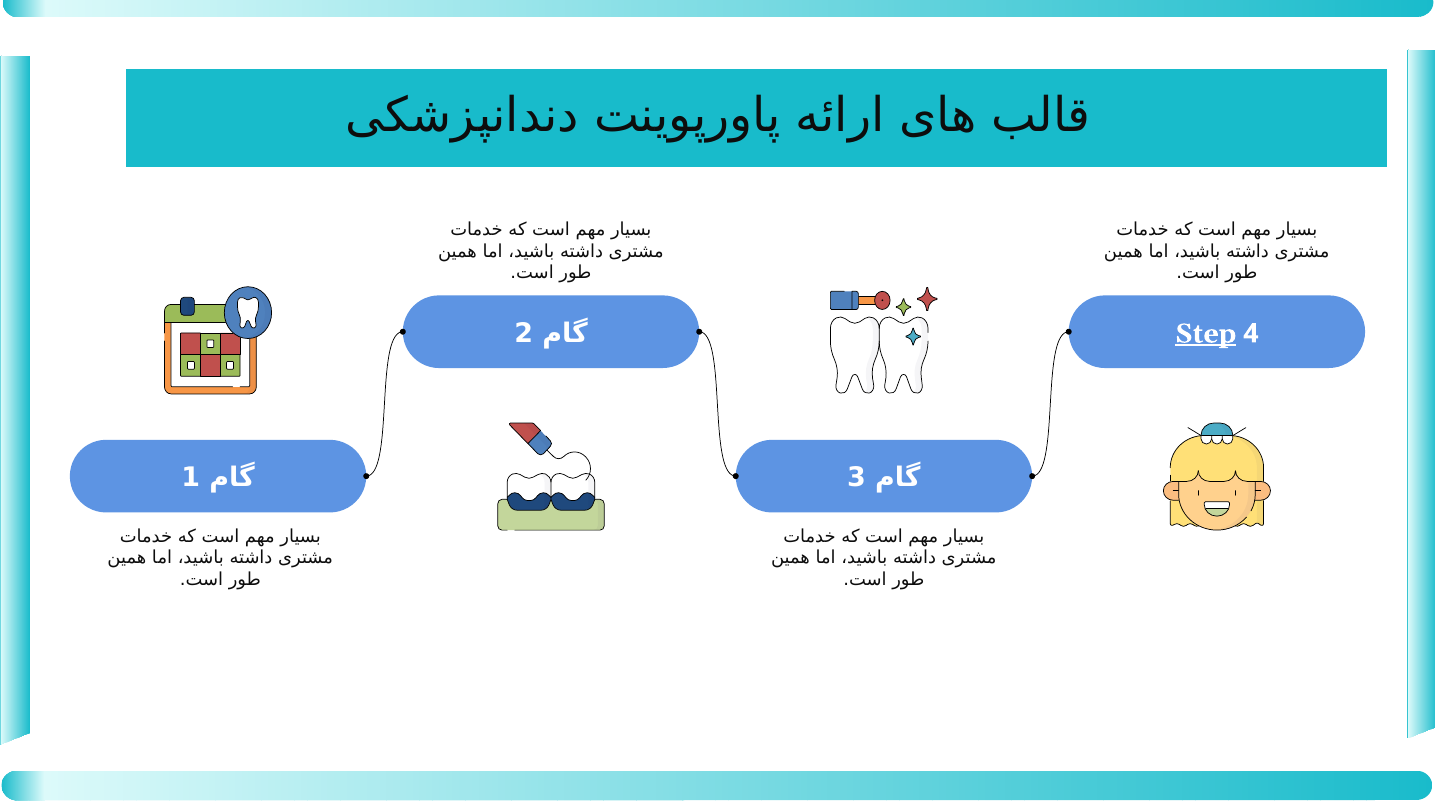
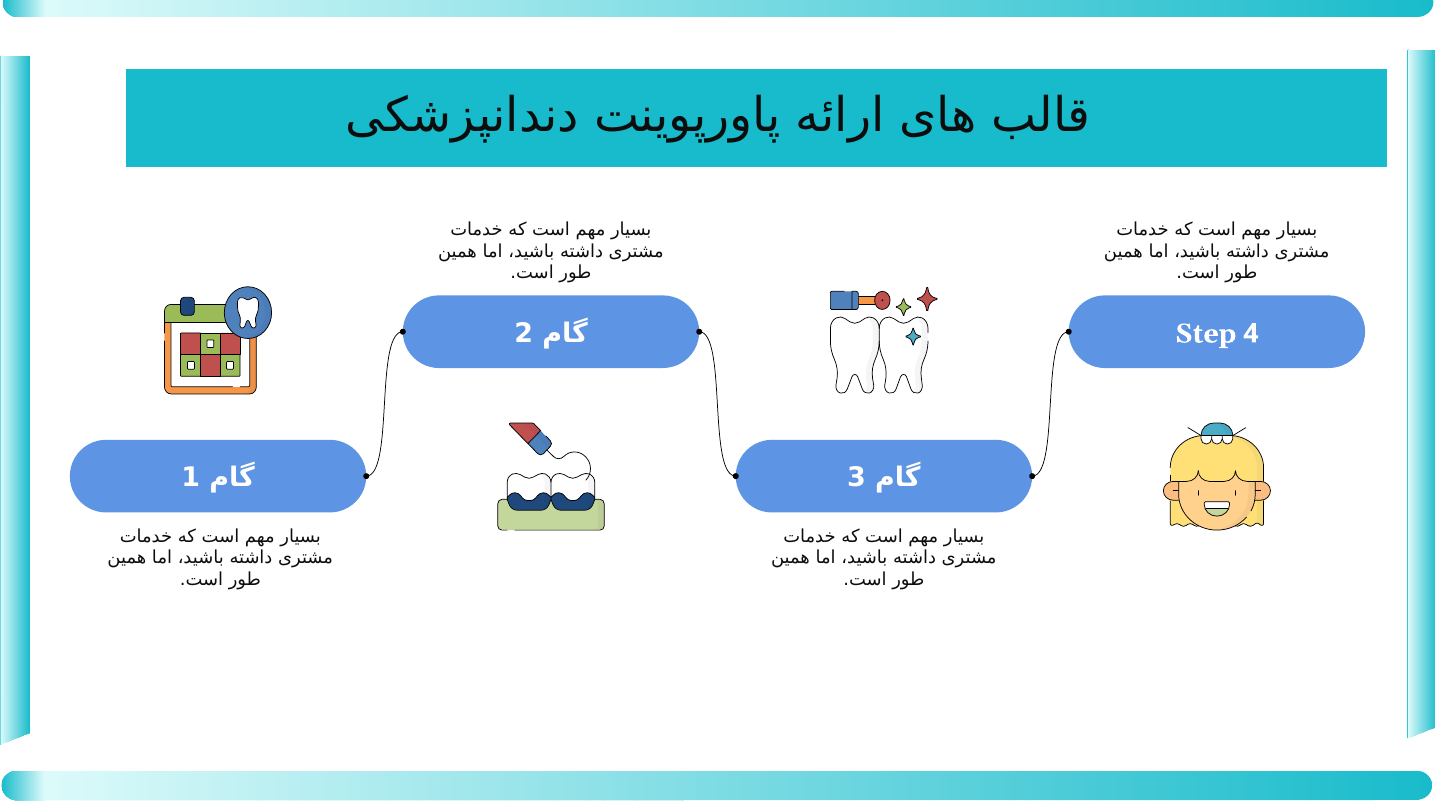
Step underline: present -> none (1206, 334)
